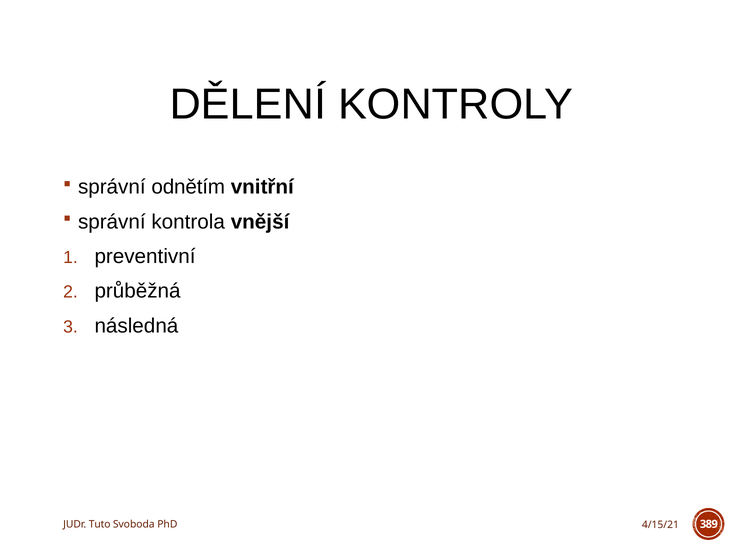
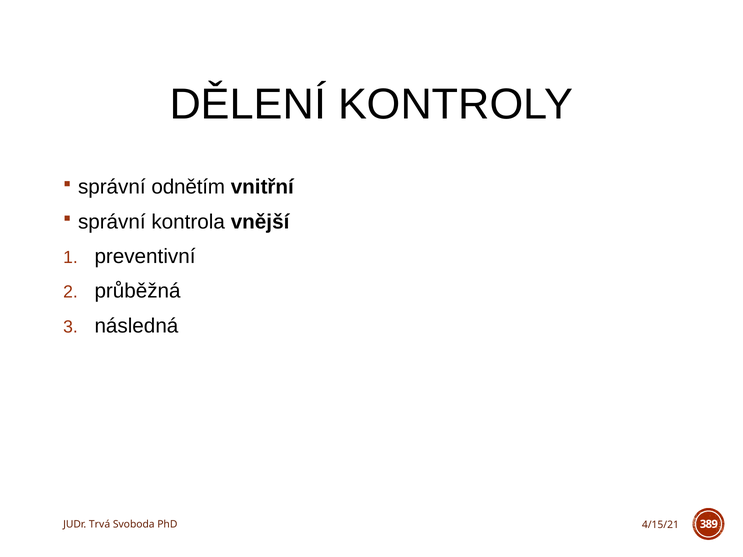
Tuto: Tuto -> Trvá (100, 524)
